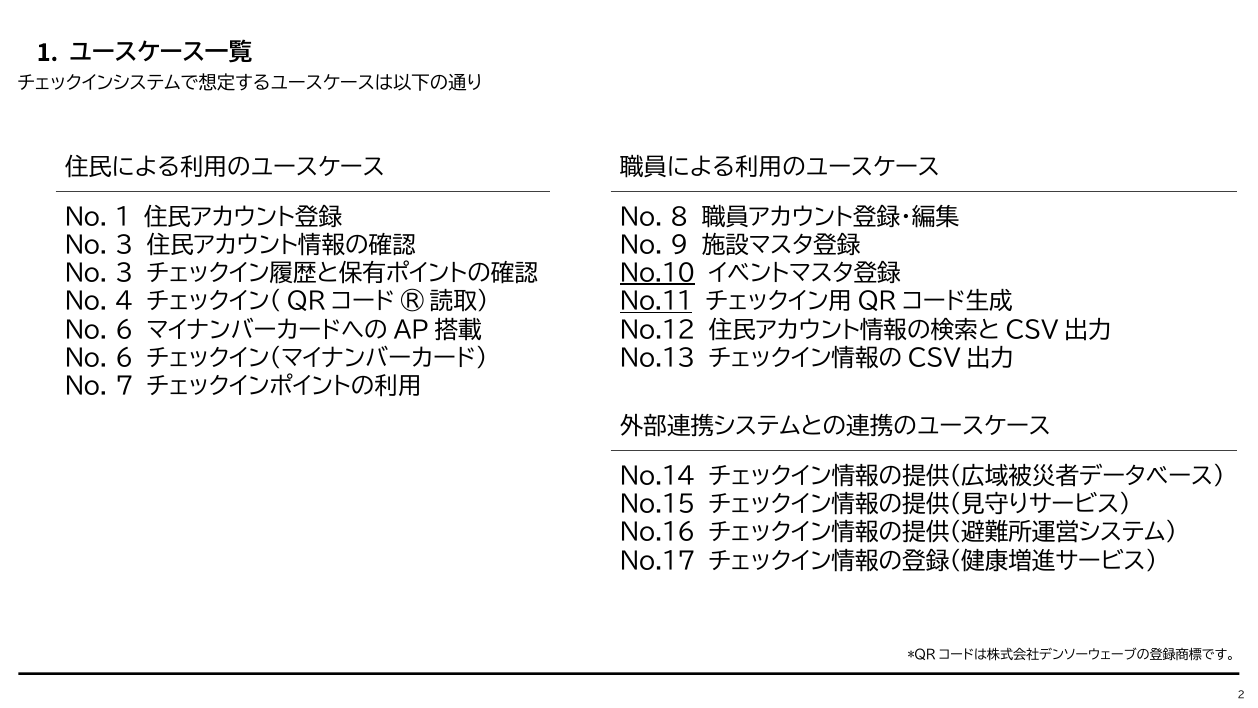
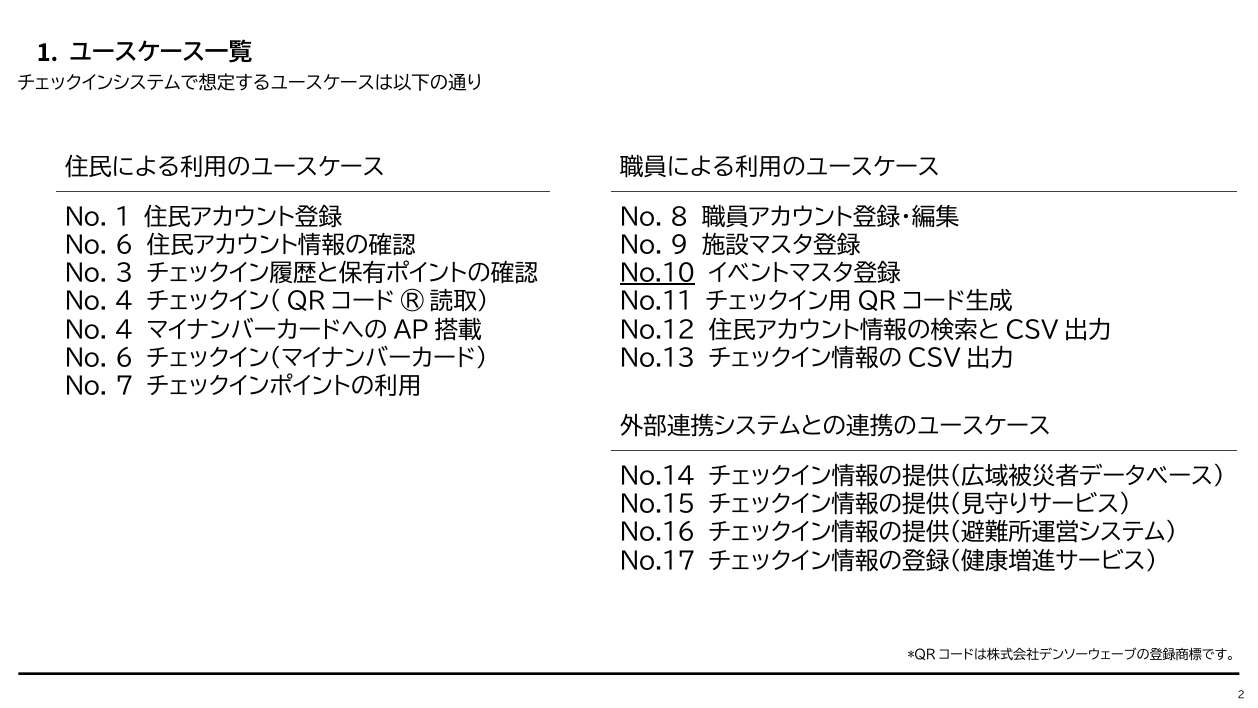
3: 3 -> 6 (124, 245)
No.11 underline: present -> none (656, 302)
6: 6 -> 4 (124, 330)
